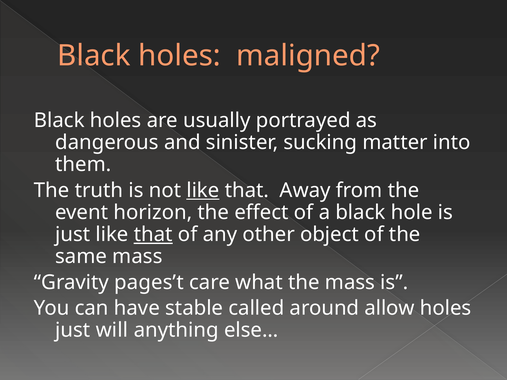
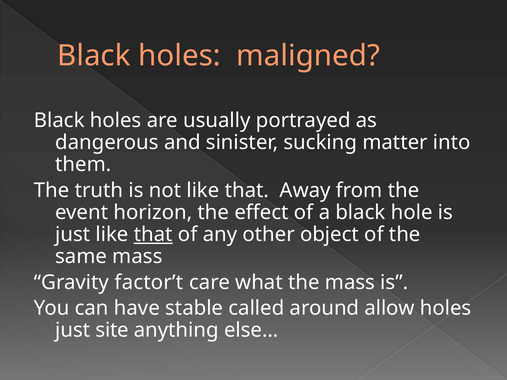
like underline: present -> none (203, 191)
pages’t: pages’t -> factor’t (149, 283)
will: will -> site (112, 330)
